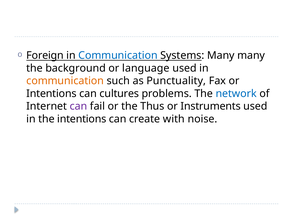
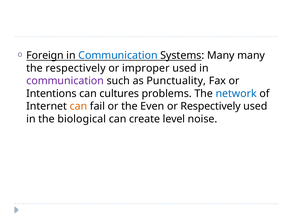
the background: background -> respectively (76, 68)
language: language -> improper (146, 68)
communication colour: orange -> purple (65, 81)
can colour: purple -> orange (78, 106)
Thus: Thus -> Even (152, 106)
or Instruments: Instruments -> Respectively (211, 106)
the intentions: intentions -> biological (82, 119)
with: with -> level (174, 119)
